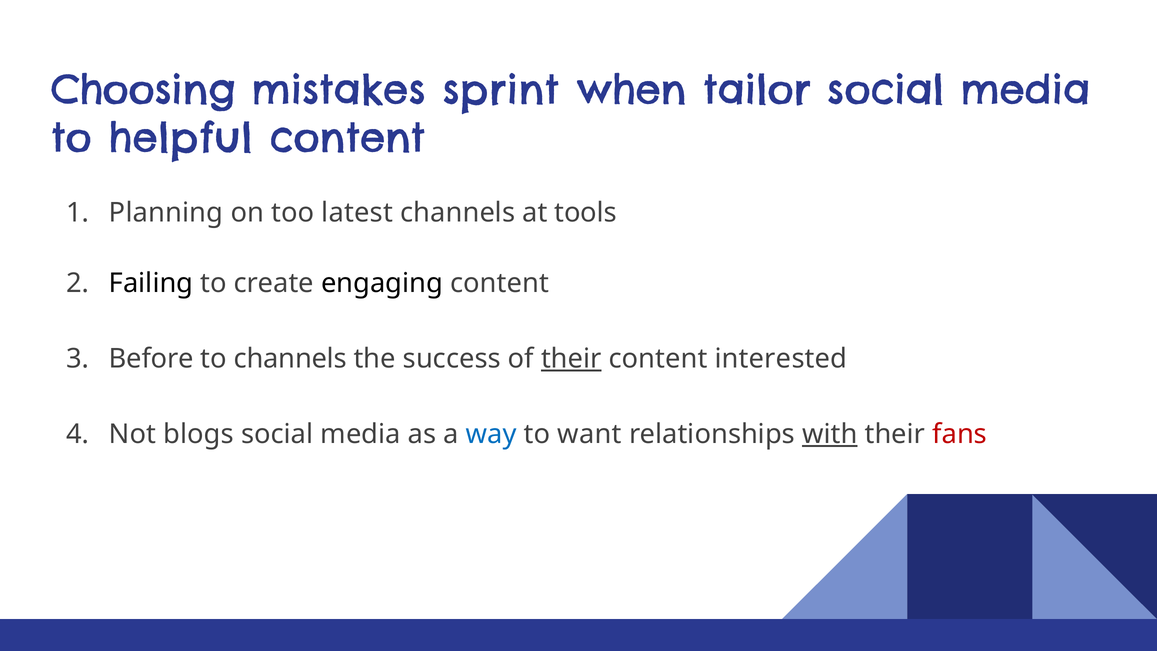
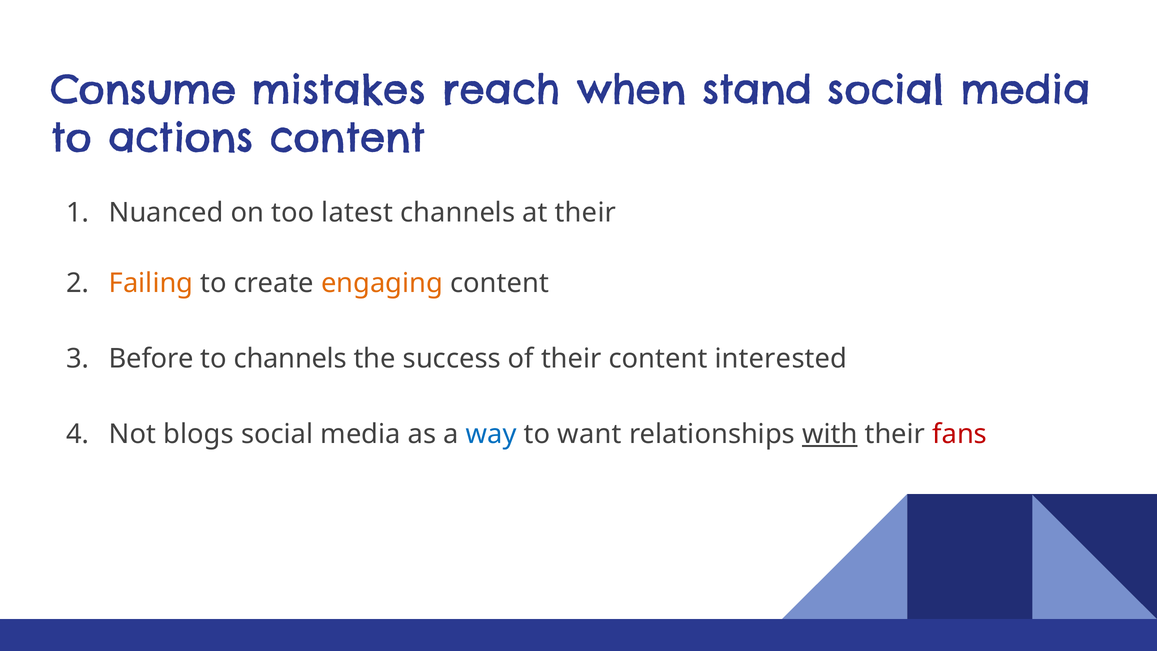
Choosing: Choosing -> Consume (143, 90)
sprint: sprint -> reach (501, 90)
tailor: tailor -> stand (757, 90)
helpful: helpful -> actions (181, 139)
Planning: Planning -> Nuanced (166, 213)
at tools: tools -> their (585, 213)
Failing colour: black -> orange (151, 283)
engaging colour: black -> orange (382, 283)
their underline: present -> none (571, 359)
